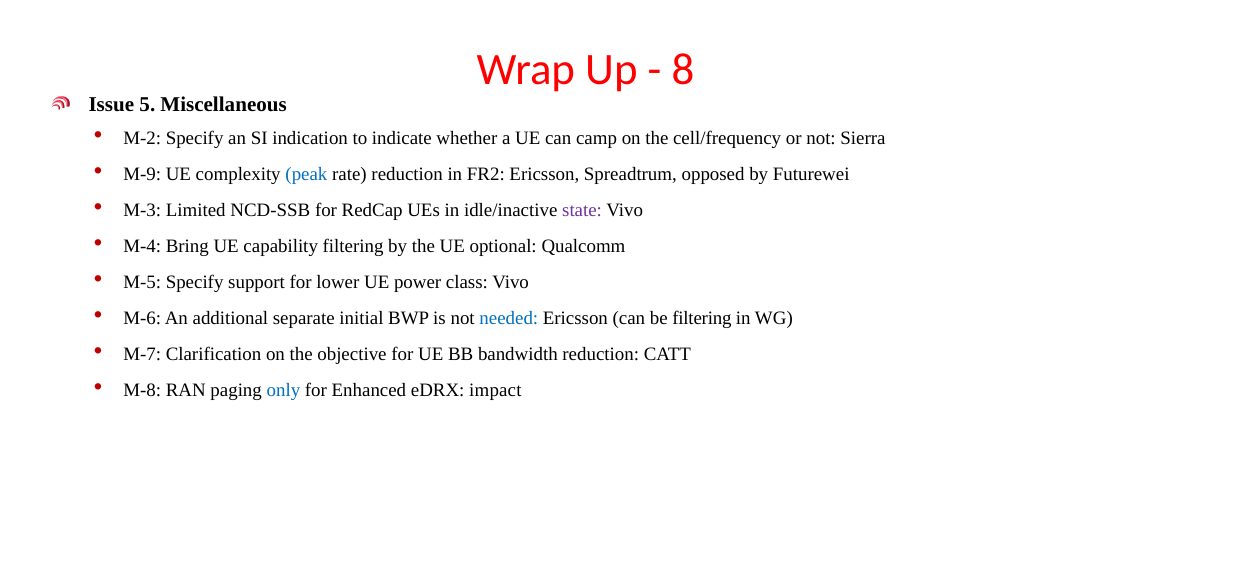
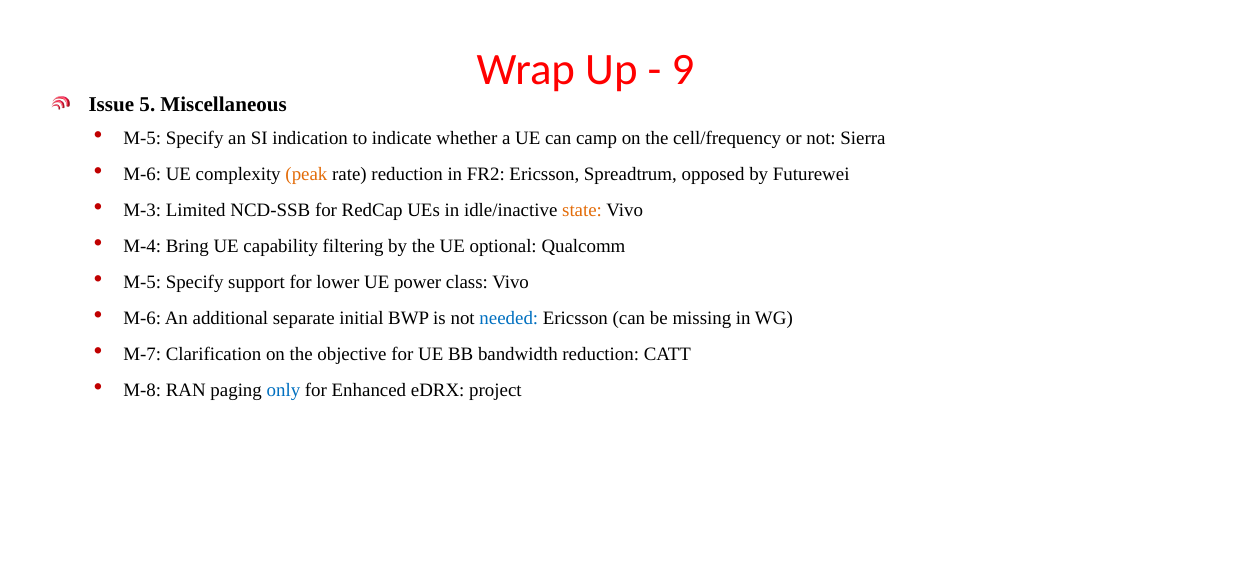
8: 8 -> 9 (683, 69)
M-2: M-2 -> M-5 (142, 138)
M-9: M-9 -> M-6 (142, 174)
peak colour: blue -> orange (306, 174)
state colour: purple -> orange (582, 210)
be filtering: filtering -> missing (702, 318)
impact: impact -> project (495, 390)
